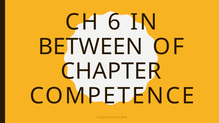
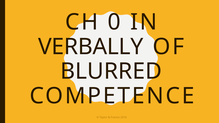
6: 6 -> 0 (114, 22)
BETWEEN: BETWEEN -> VERBALLY (91, 47)
CHAPTER: CHAPTER -> BLURRED (111, 71)
